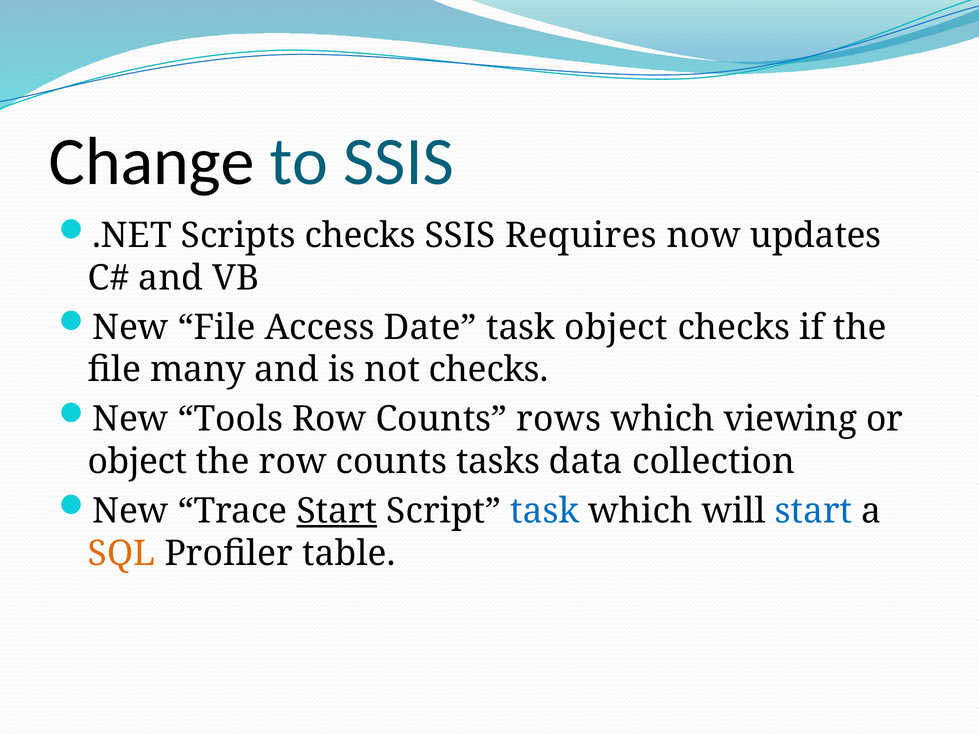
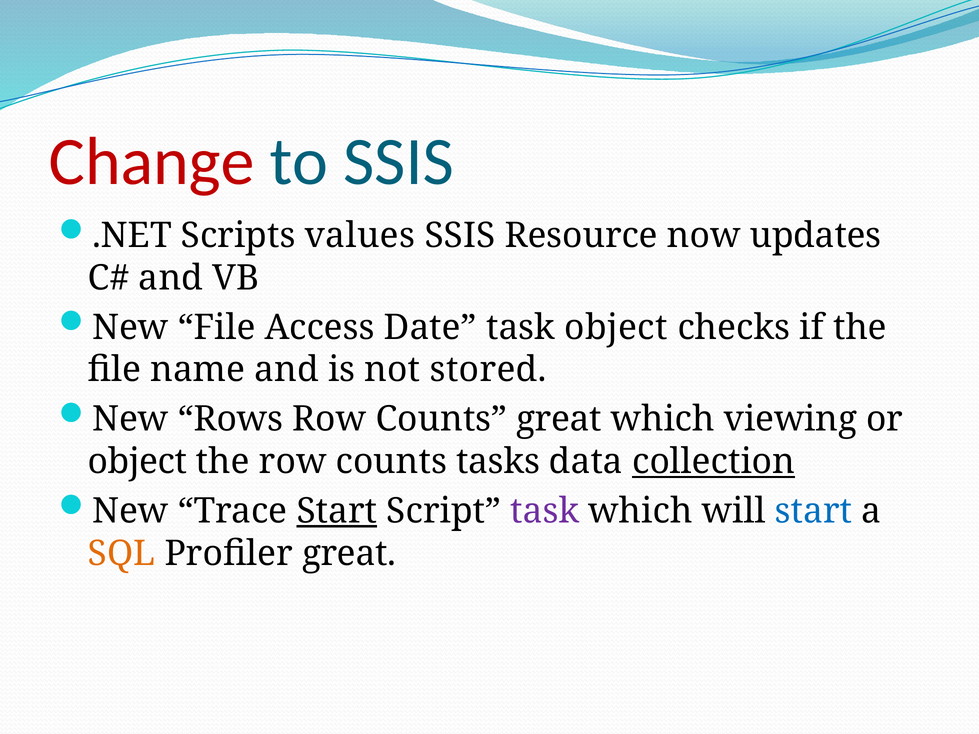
Change colour: black -> red (152, 162)
Scripts checks: checks -> values (360, 236)
Requires: Requires -> Resource (581, 236)
many: many -> name (198, 370)
not checks: checks -> stored (488, 370)
Tools: Tools -> Rows (230, 419)
Counts rows: rows -> great (559, 419)
collection underline: none -> present (714, 462)
task colour: blue -> purple (545, 511)
Profiler table: table -> great (349, 554)
